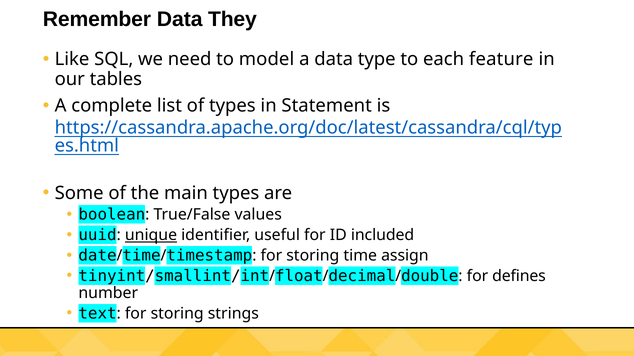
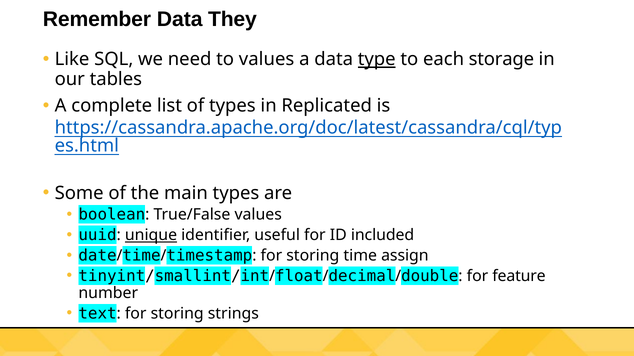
to model: model -> values (267, 59)
type underline: none -> present (377, 59)
feature: feature -> storage (501, 59)
Statement: Statement -> Replicated (327, 106)
defines: defines -> feature (519, 276)
